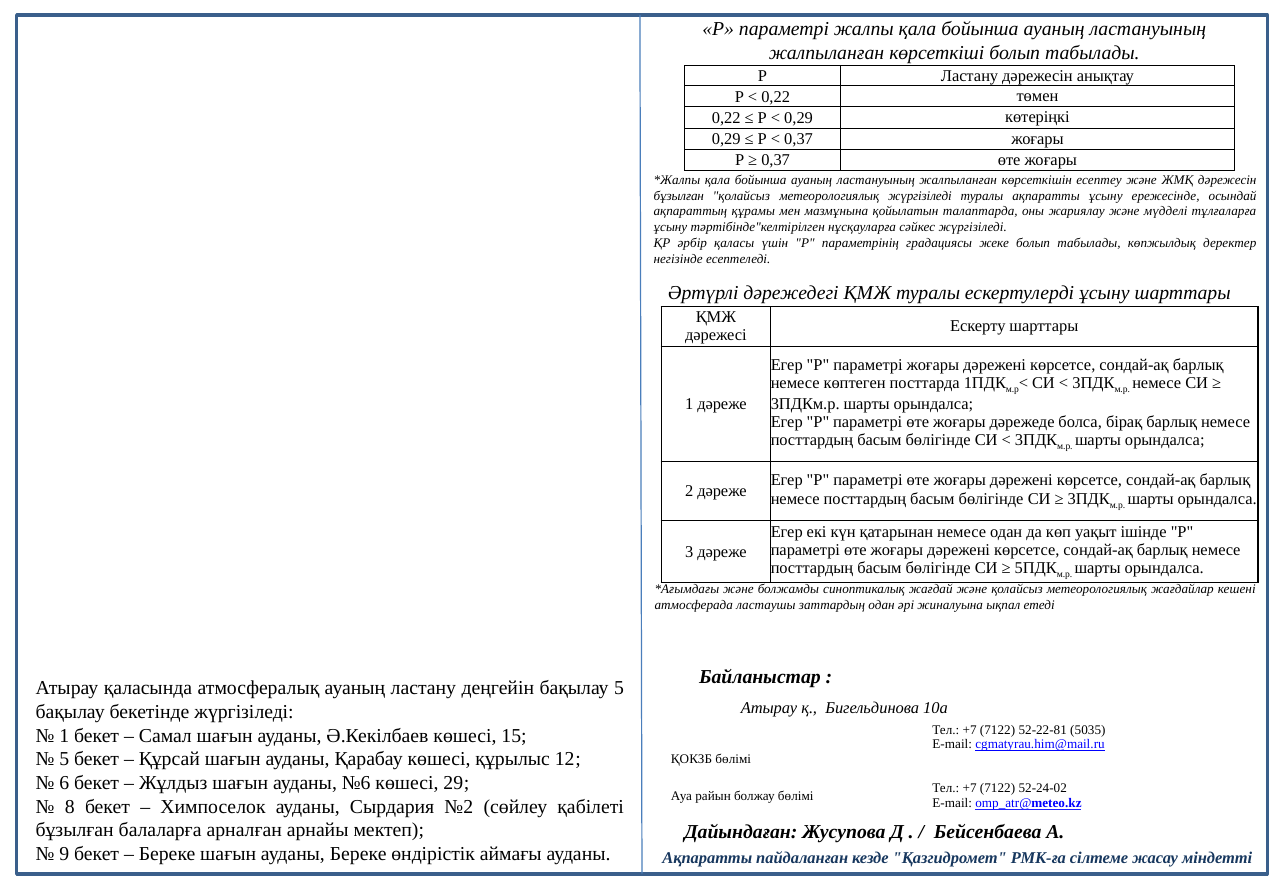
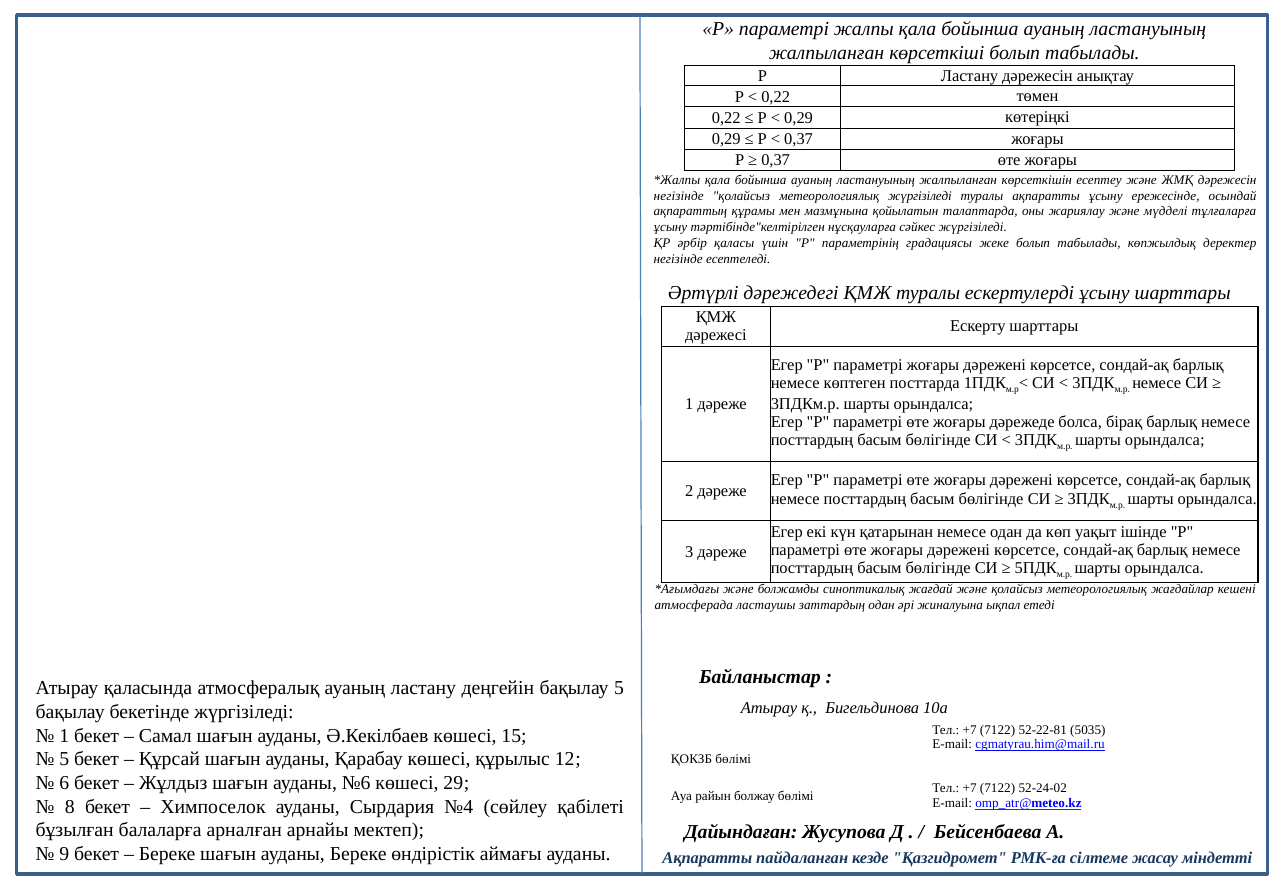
бұзылған: бұзылған -> негізінде (679, 196)
№2: №2 -> №4 (459, 807)
